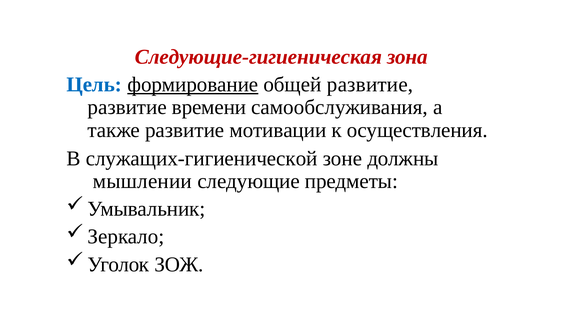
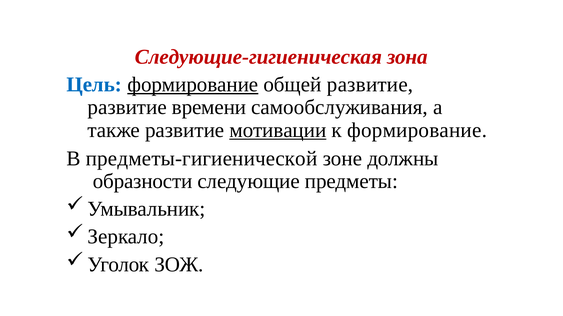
мотивации underline: none -> present (278, 130)
к осуществления: осуществления -> формирование (417, 130)
служащих-гигиенической: служащих-гигиенической -> предметы-гигиенической (202, 159)
мышлении: мышлении -> образности (143, 182)
